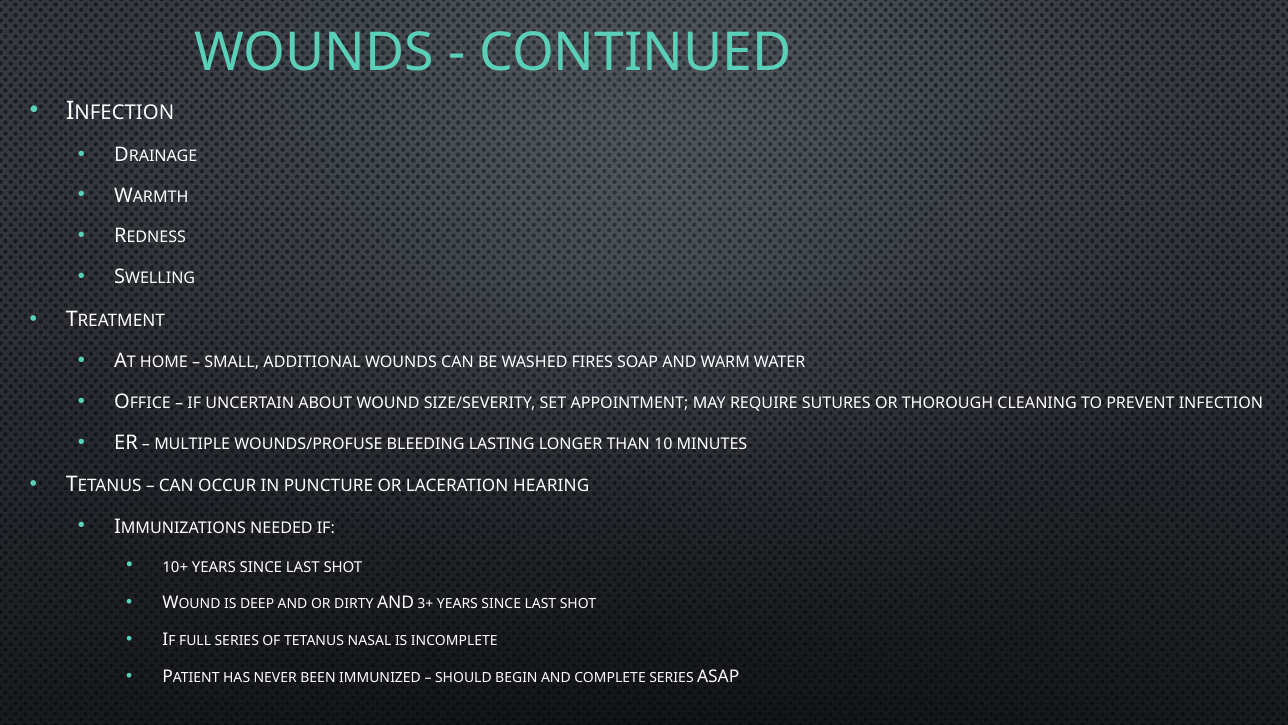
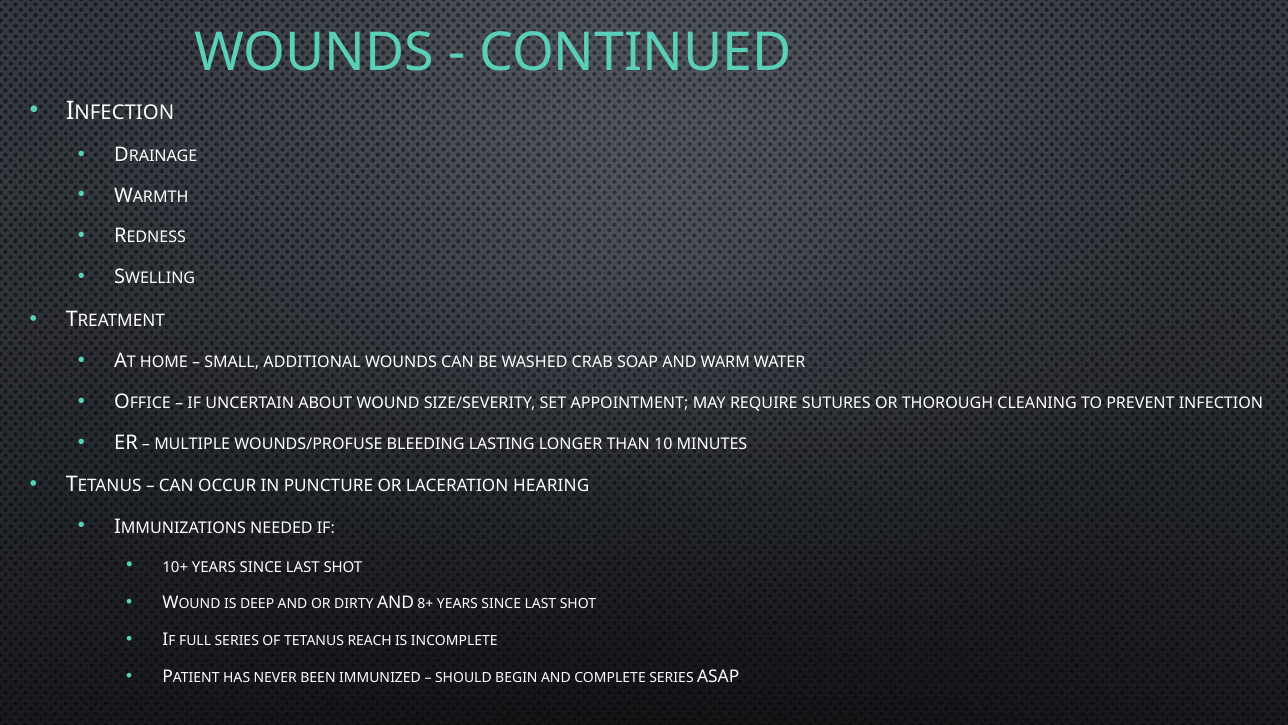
FIRES: FIRES -> CRAB (592, 362)
3+: 3+ -> 8+ (425, 604)
NASAL: NASAL -> REACH (370, 640)
